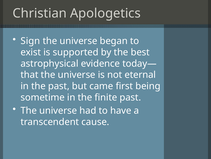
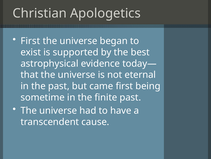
Sign: Sign -> First (30, 41)
